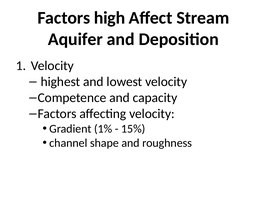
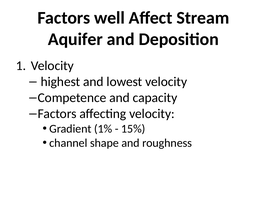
high: high -> well (109, 18)
